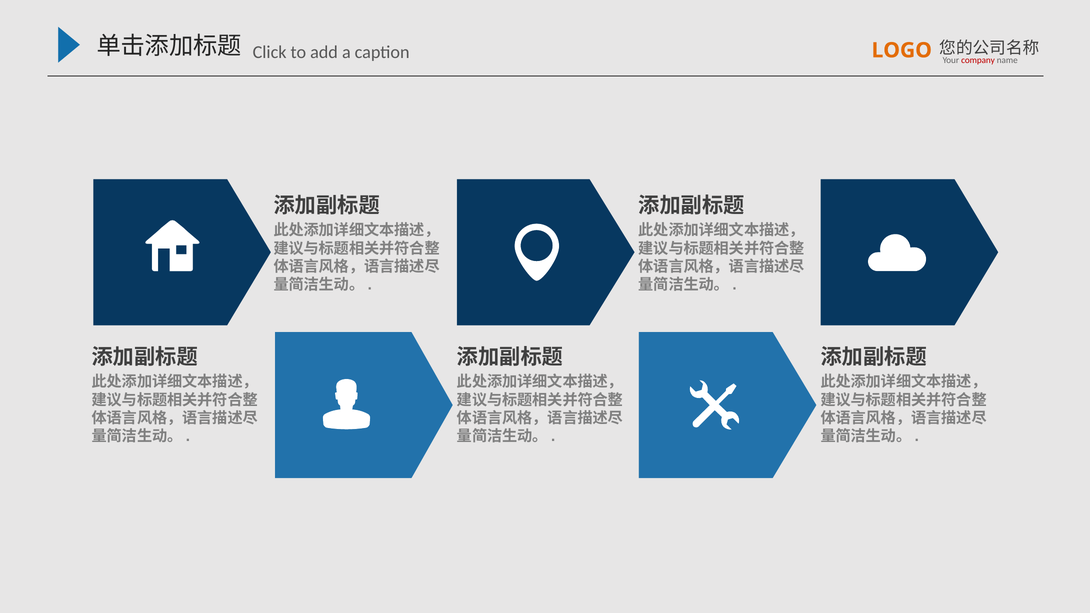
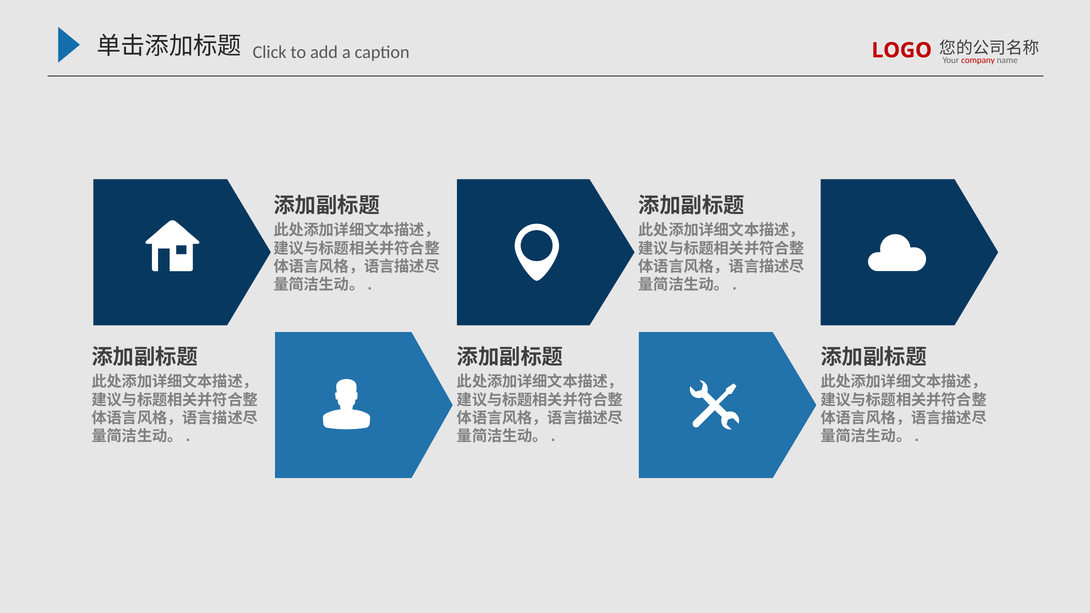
LOGO colour: orange -> red (902, 50)
